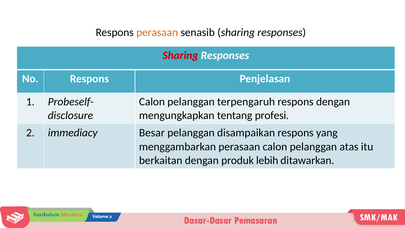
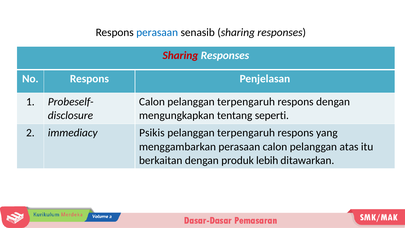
perasaan colour: orange -> blue (157, 33)
profesi: profesi -> seperti (272, 116)
Besar: Besar -> Psikis (152, 133)
disampaikan: disampaikan -> terpengaruh (246, 133)
